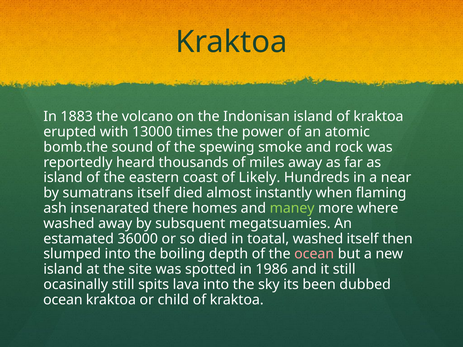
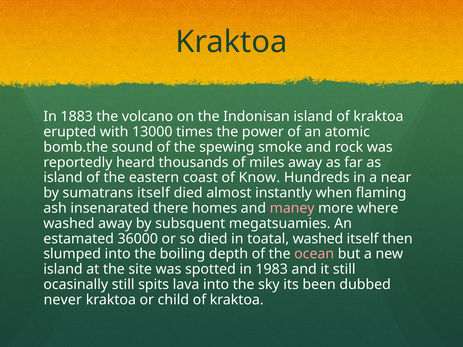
Likely: Likely -> Know (259, 178)
maney colour: light green -> pink (292, 208)
1986: 1986 -> 1983 (272, 269)
ocean: ocean -> never (63, 300)
